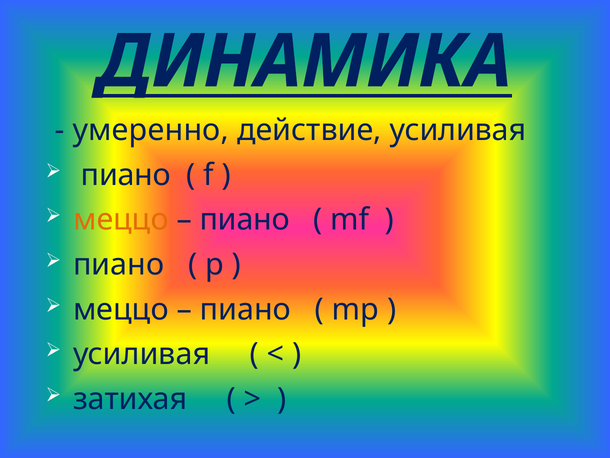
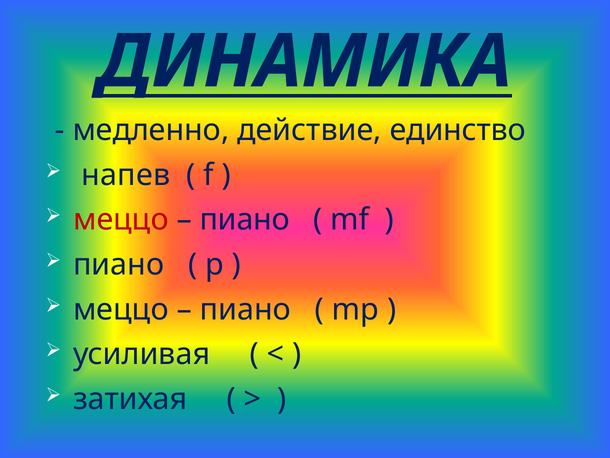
умеренно: умеренно -> медленно (151, 130)
действие усиливая: усиливая -> единство (458, 130)
пиано: пиано -> напев (126, 175)
меццо colour: orange -> red (121, 220)
